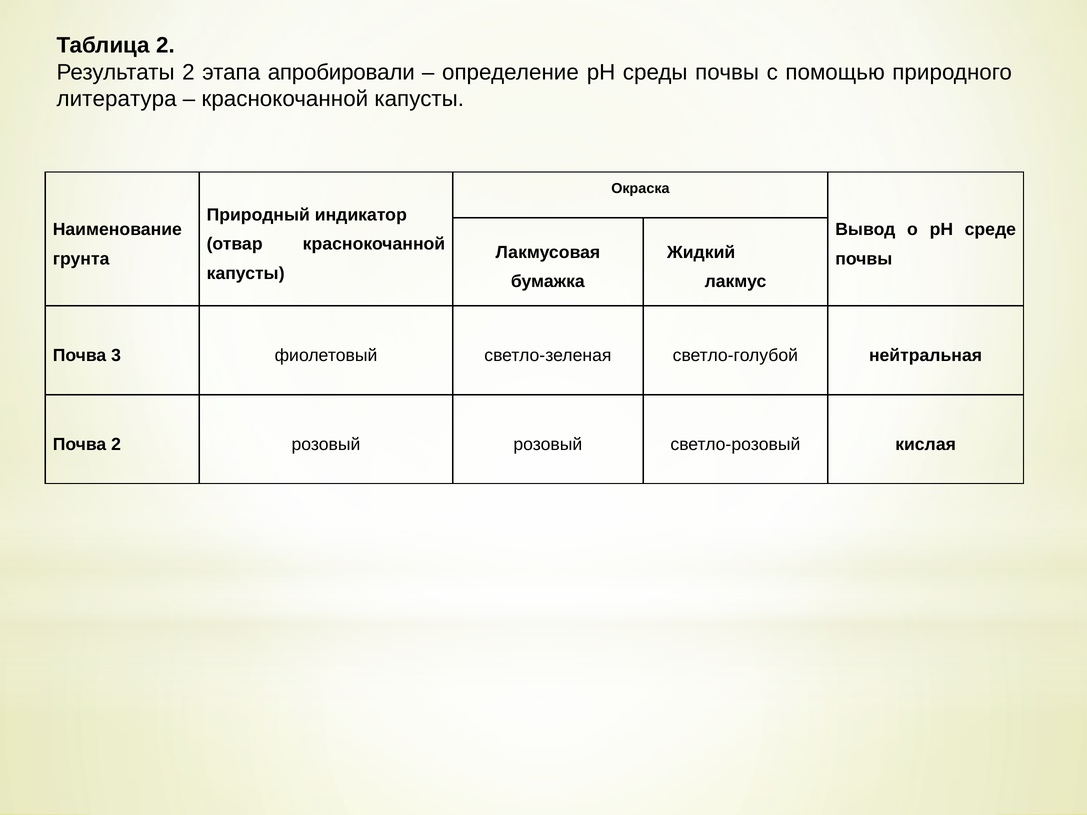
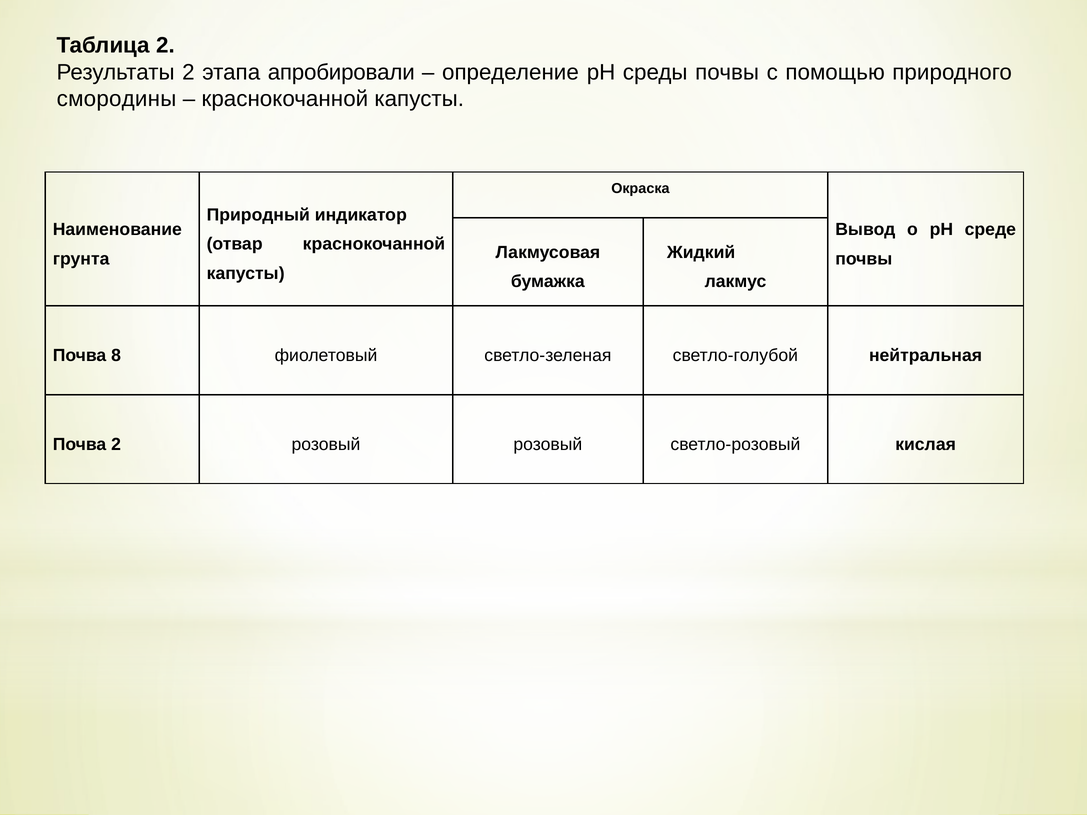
литература: литература -> смородины (117, 99)
3: 3 -> 8 (116, 356)
